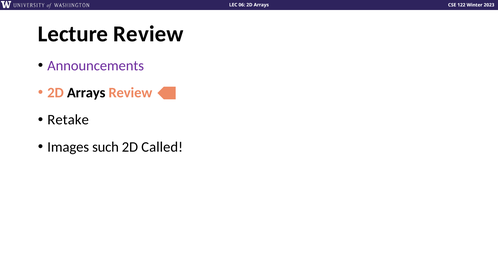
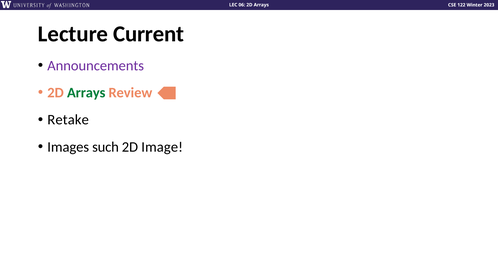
Lecture Review: Review -> Current (149, 34)
Arrays colour: black -> green (86, 93)
Called: Called -> Image (162, 147)
